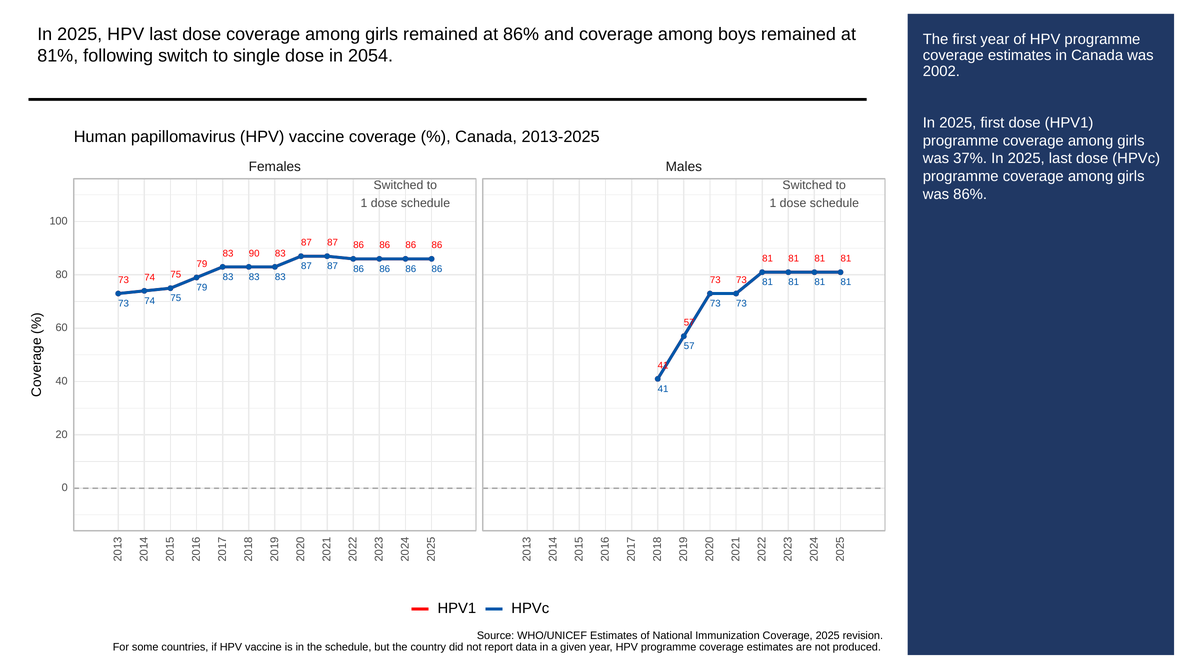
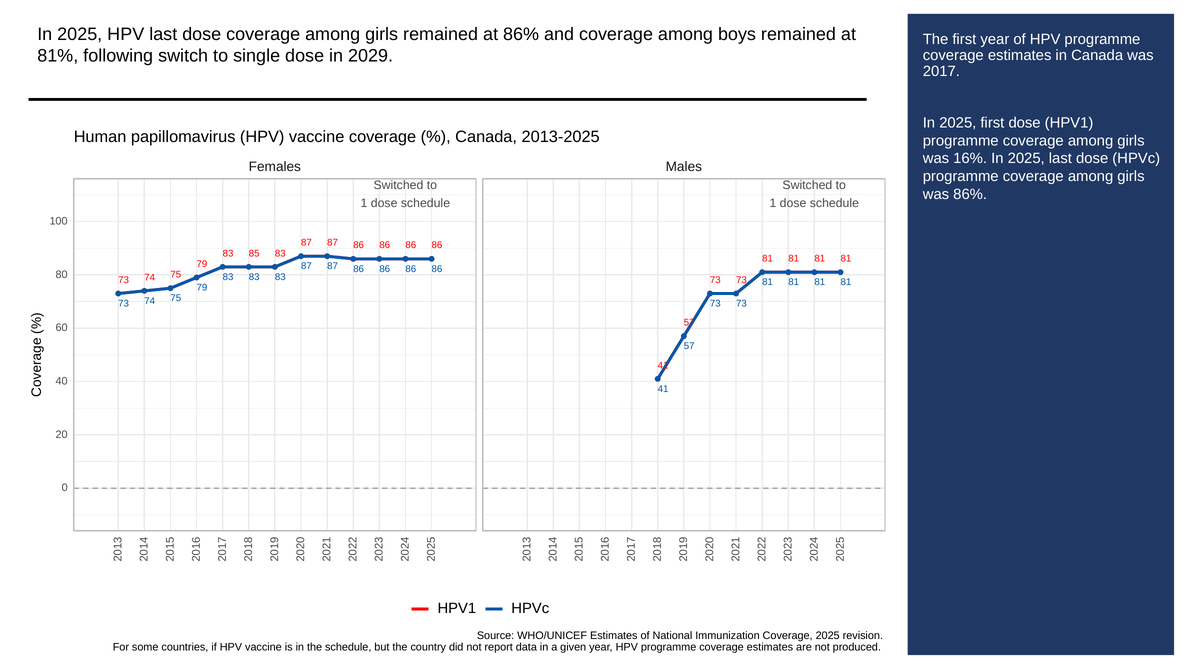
2054: 2054 -> 2029 (371, 56)
2002: 2002 -> 2017 (941, 71)
37%: 37% -> 16% (970, 158)
90: 90 -> 85 (254, 253)
